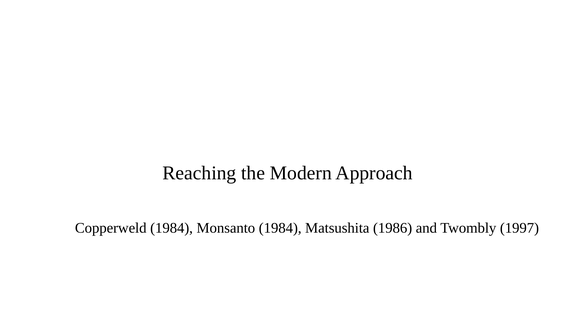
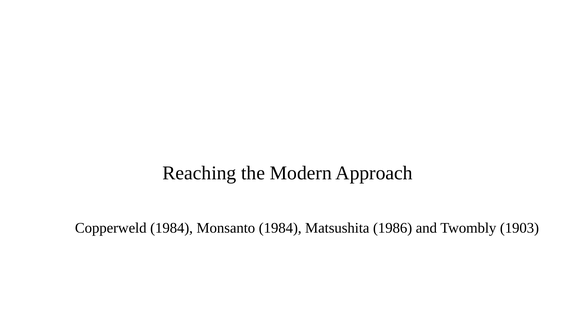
1997: 1997 -> 1903 (519, 228)
